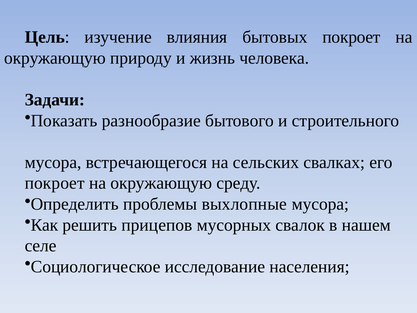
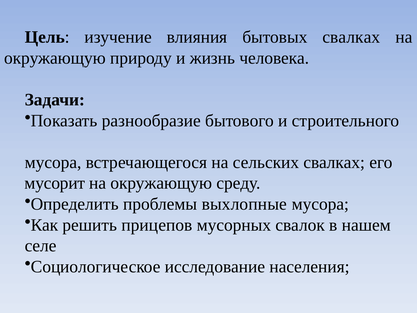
бытовых покроет: покроет -> свалках (351, 37)
покроет: покроет -> мусорит (55, 183)
